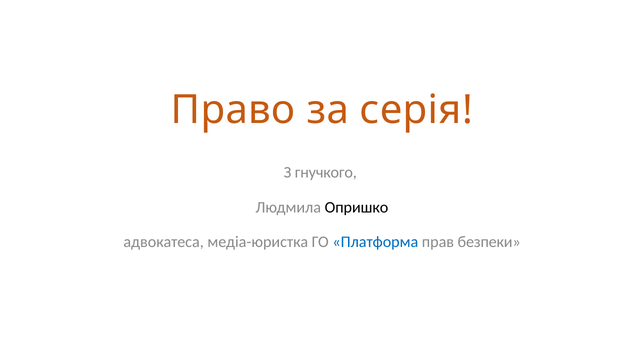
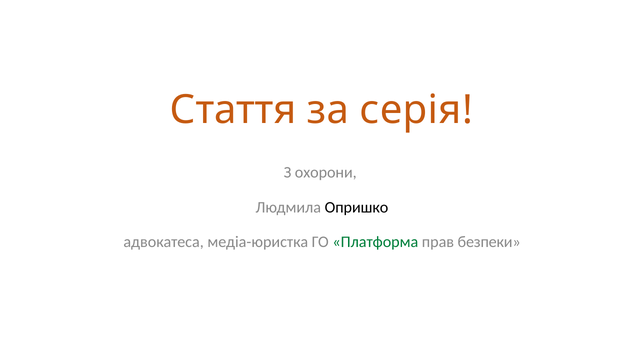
Право: Право -> Стаття (233, 110)
гнучкого: гнучкого -> охорони (326, 173)
Платформа colour: blue -> green (375, 242)
